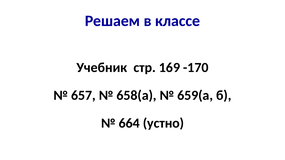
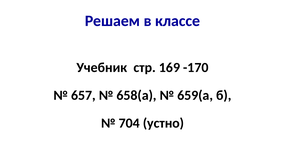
664: 664 -> 704 (129, 123)
